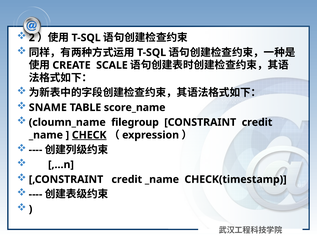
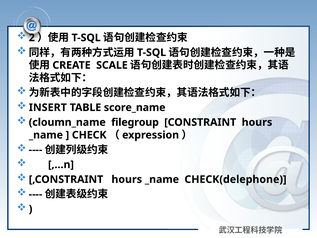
SNAME: SNAME -> INSERT (48, 107)
CONSTRAINT credit: credit -> hours (257, 122)
CHECK underline: present -> none (89, 135)
,CONSTRAINT credit: credit -> hours (127, 179)
CHECK(timestamp: CHECK(timestamp -> CHECK(delephone (236, 179)
